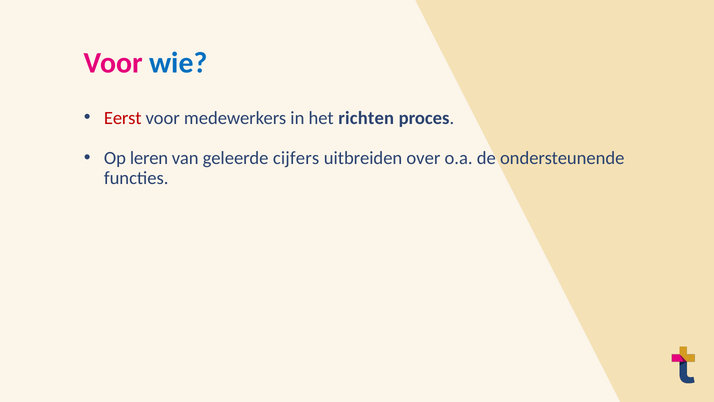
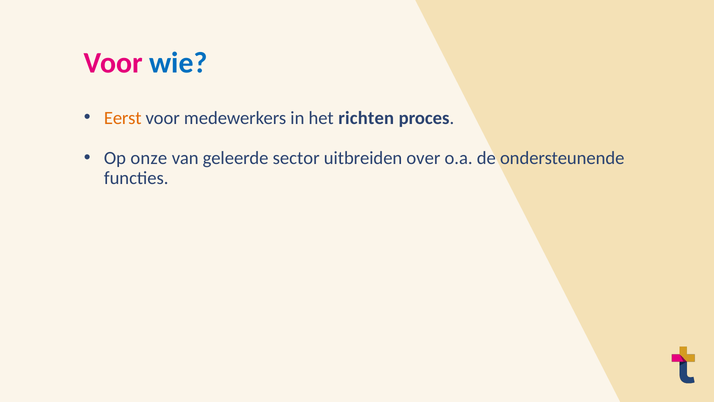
Eerst colour: red -> orange (123, 118)
leren: leren -> onze (149, 158)
cijfers: cijfers -> sector (296, 158)
